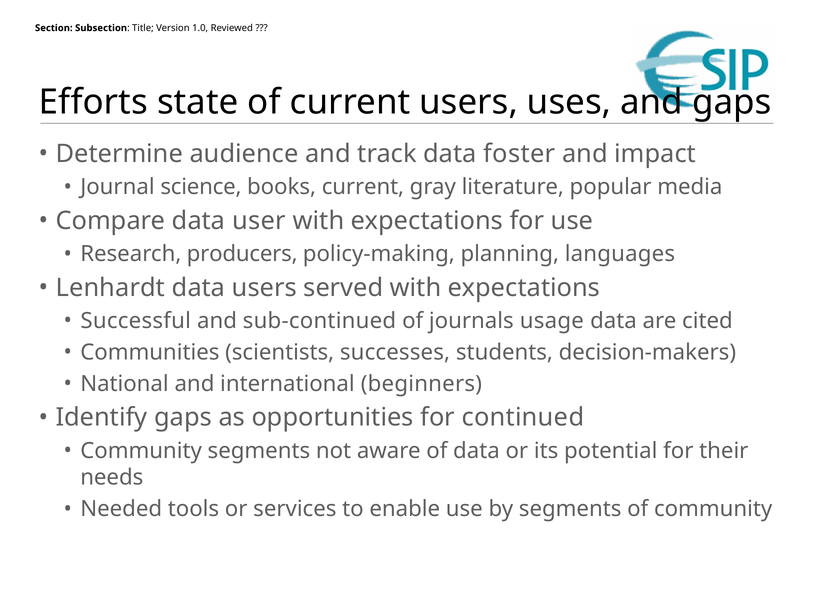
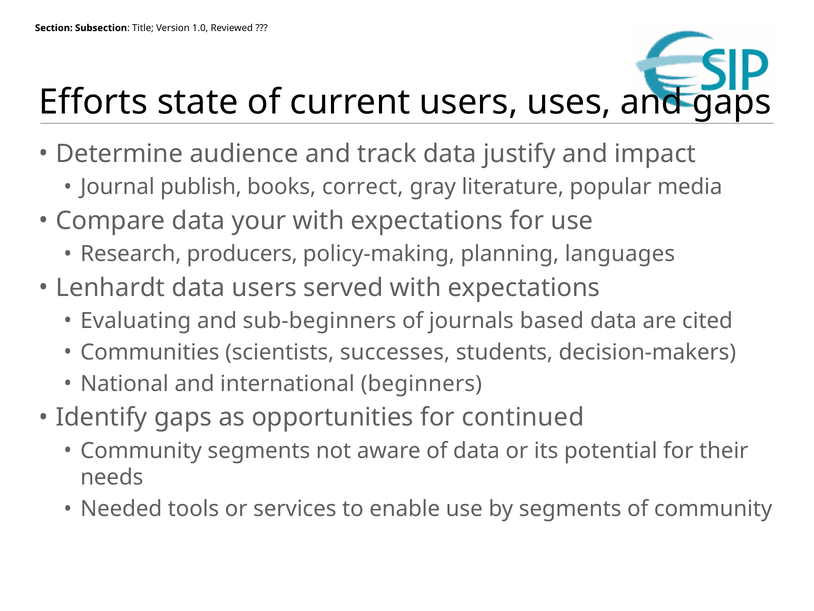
foster: foster -> justify (519, 154)
science: science -> publish (201, 187)
books current: current -> correct (363, 187)
user: user -> your (259, 221)
Successful: Successful -> Evaluating (136, 321)
sub-continued: sub-continued -> sub-beginners (319, 321)
usage: usage -> based (552, 321)
